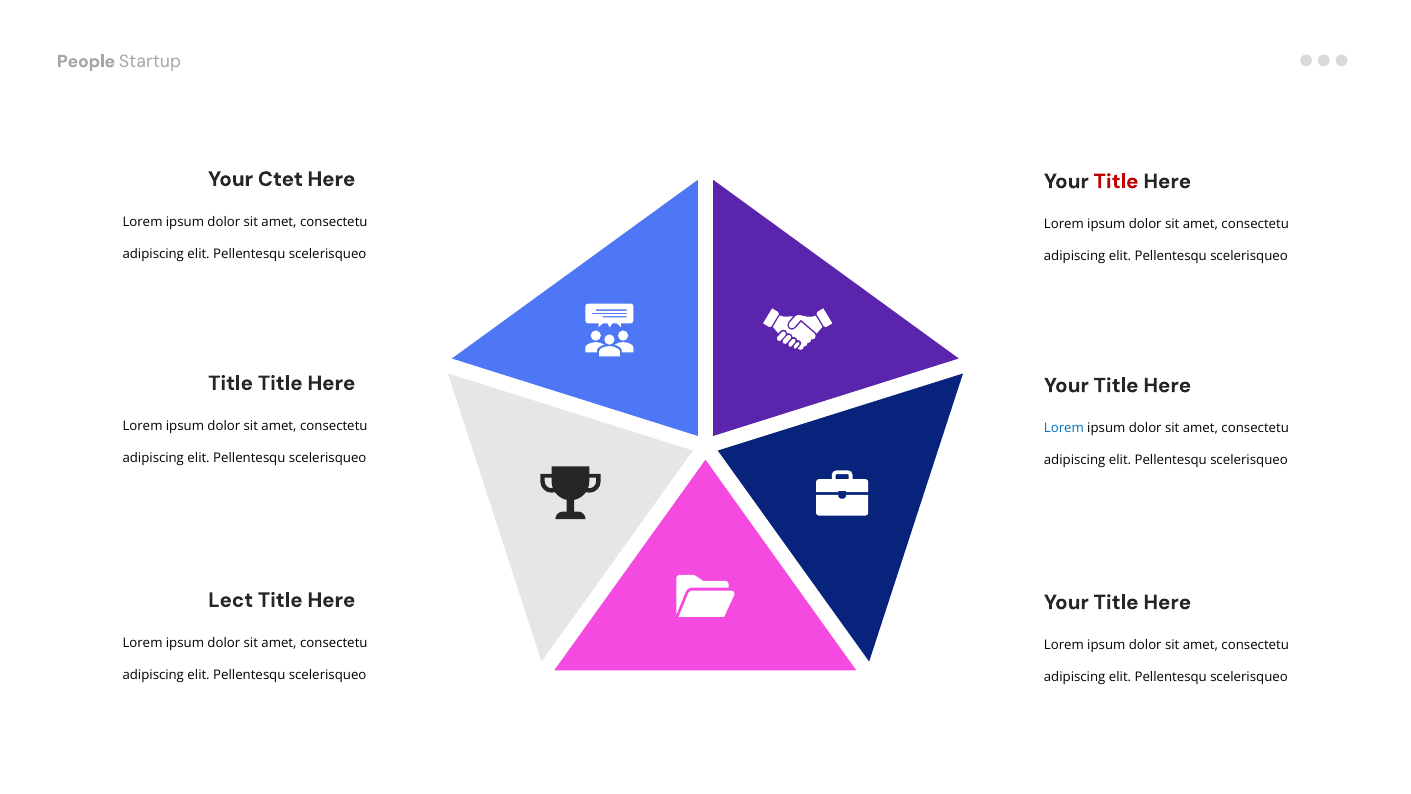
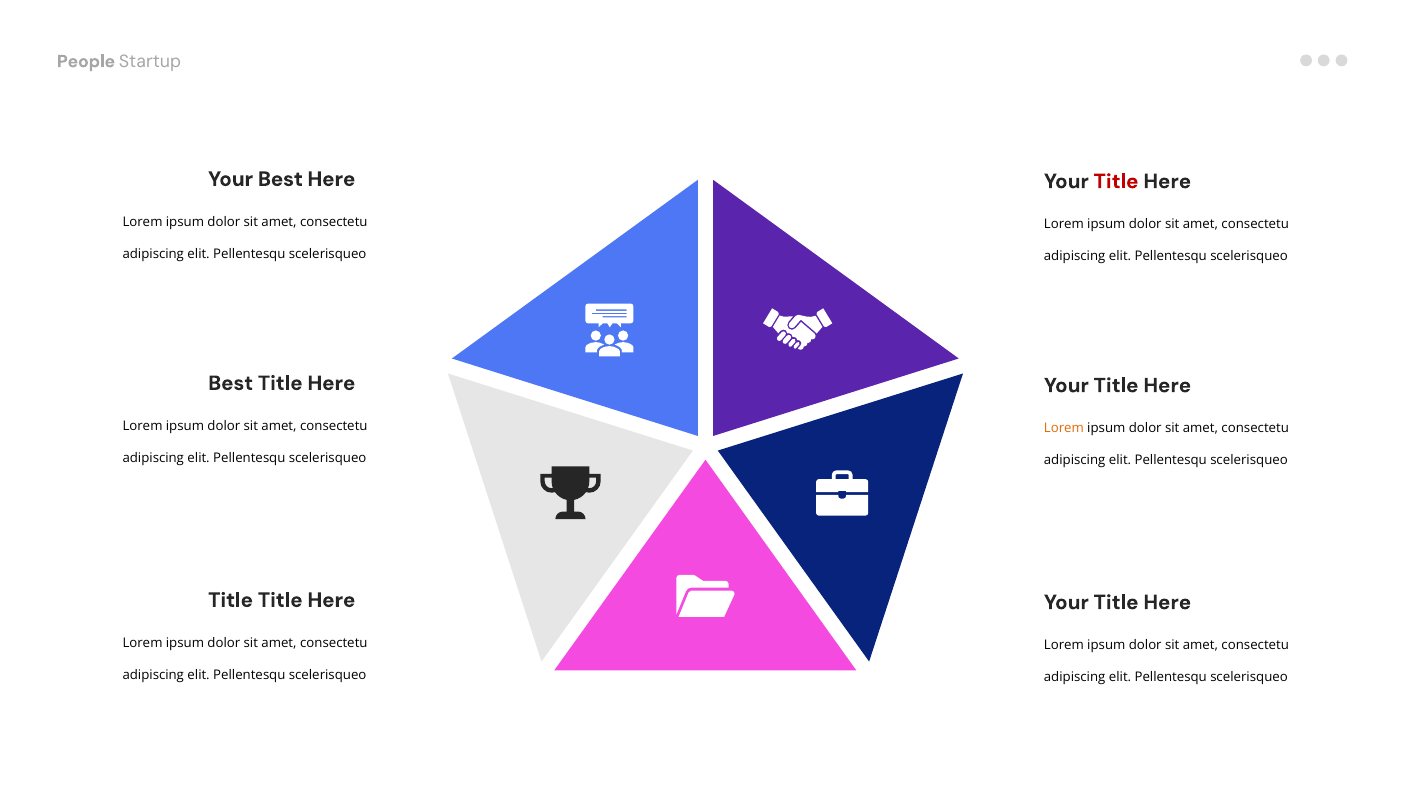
Your Ctet: Ctet -> Best (280, 179)
Title: Title -> Best (231, 383)
Lorem colour: blue -> orange (1064, 428)
Lect: Lect -> Title (231, 600)
